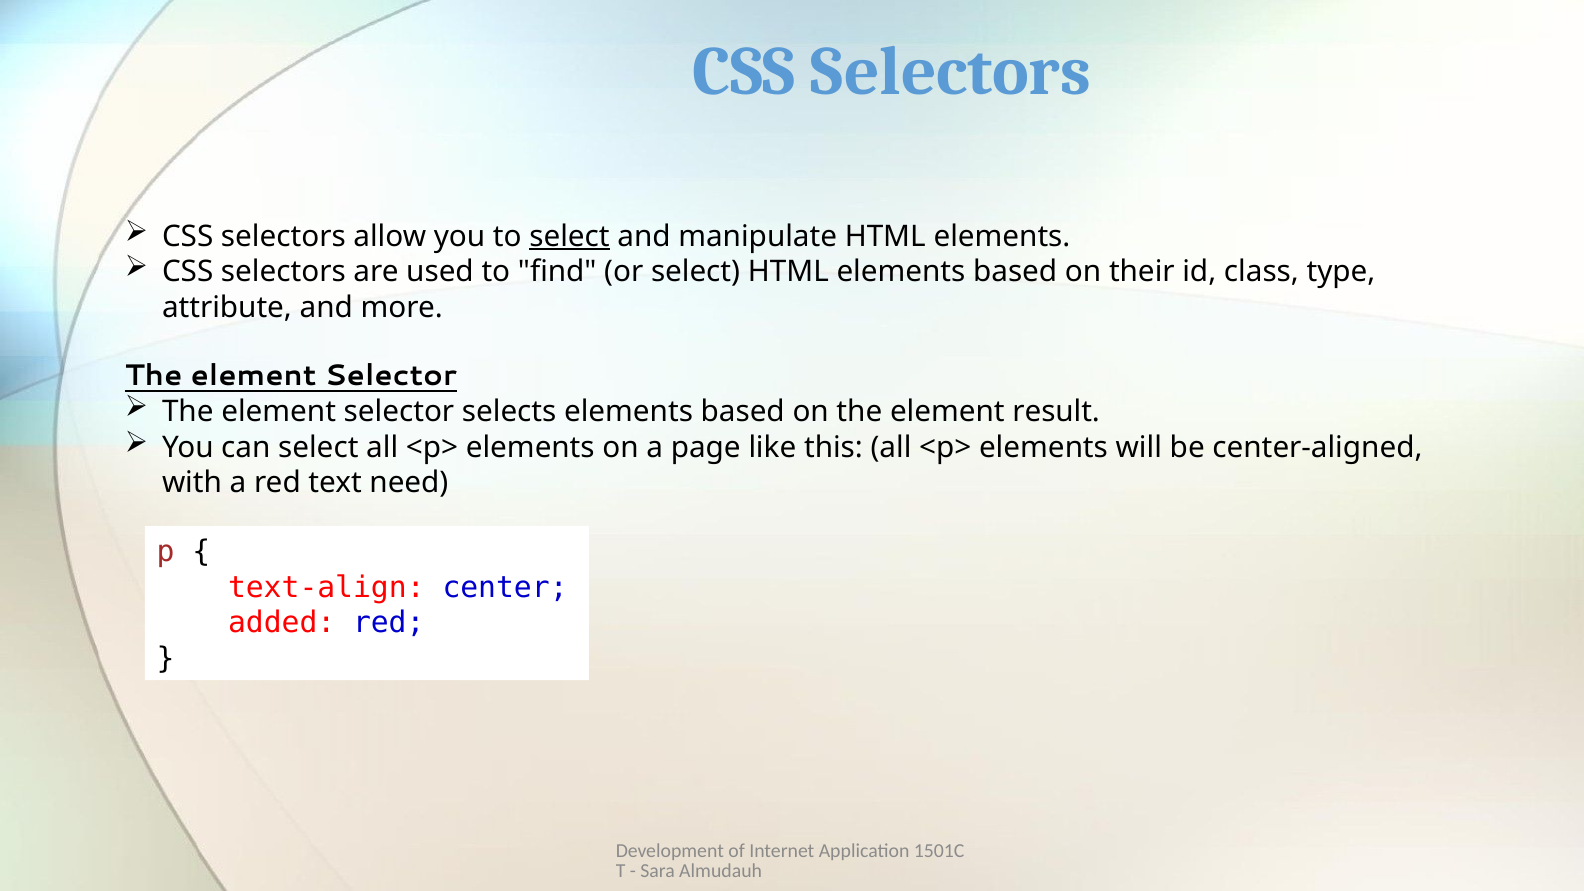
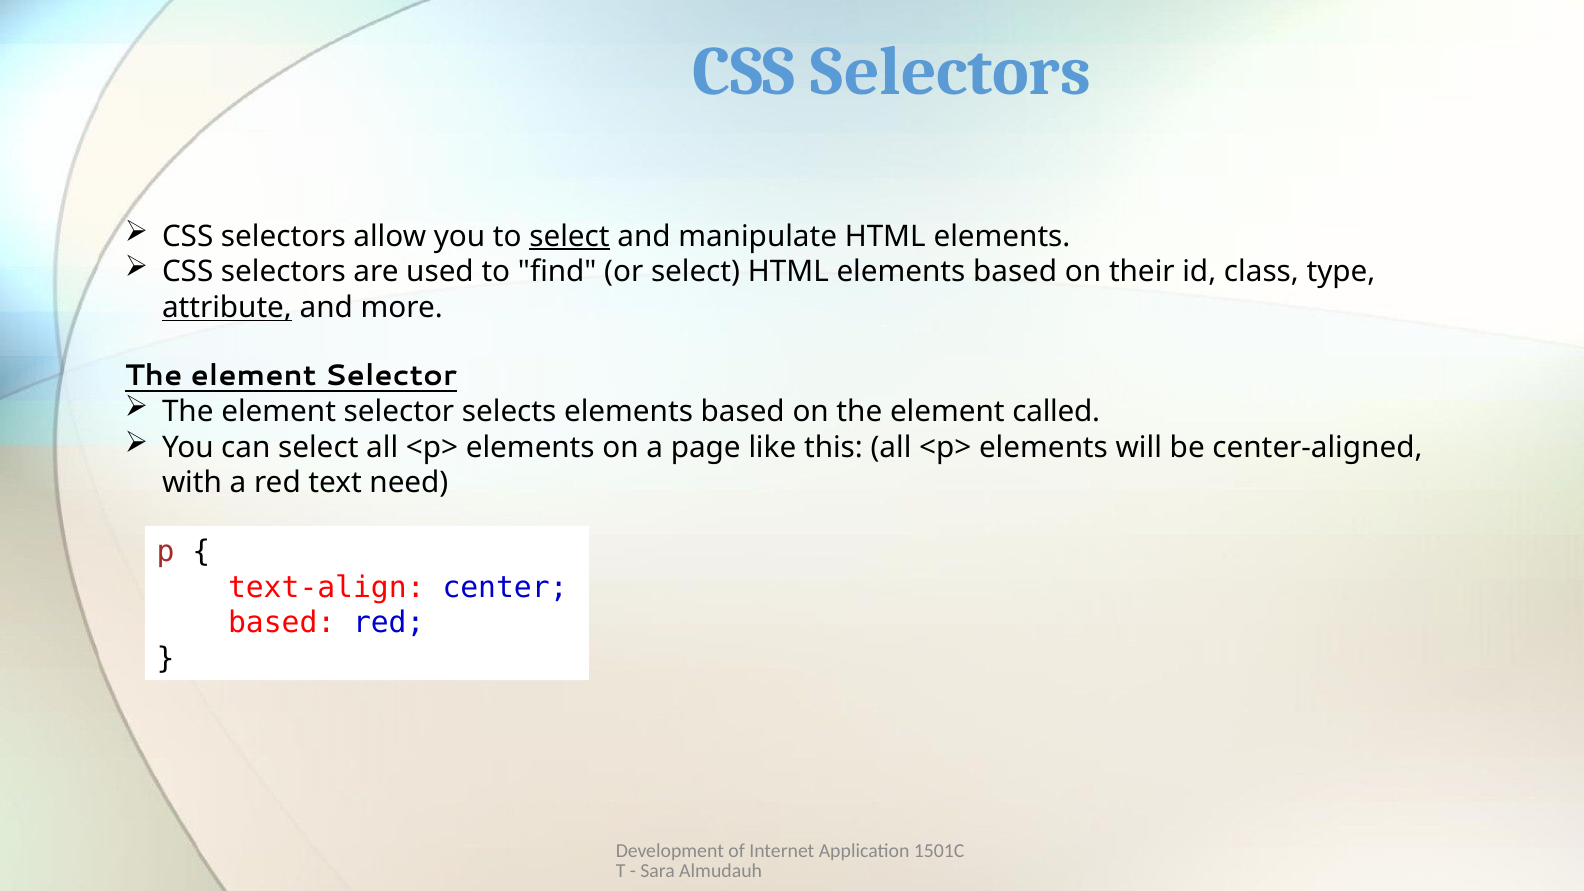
attribute underline: none -> present (227, 308)
result: result -> called (1056, 412)
added: added -> based (282, 623)
